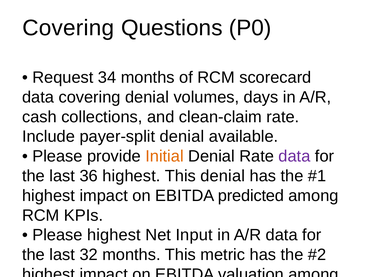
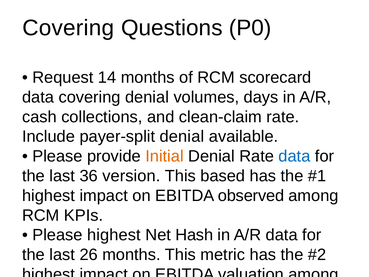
34: 34 -> 14 (107, 77)
data colour: purple -> blue (294, 156)
36 highest: highest -> version (131, 176)
This denial: denial -> based (223, 176)
predicted: predicted -> observed (251, 195)
Input: Input -> Hash (194, 235)
32: 32 -> 26 (89, 255)
